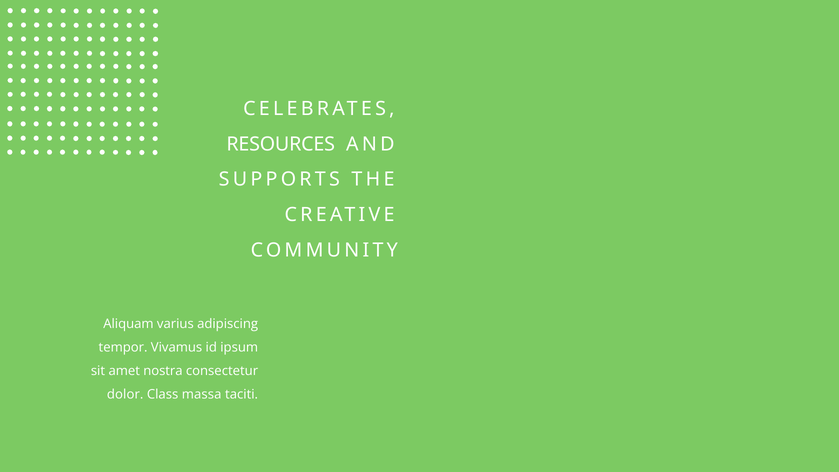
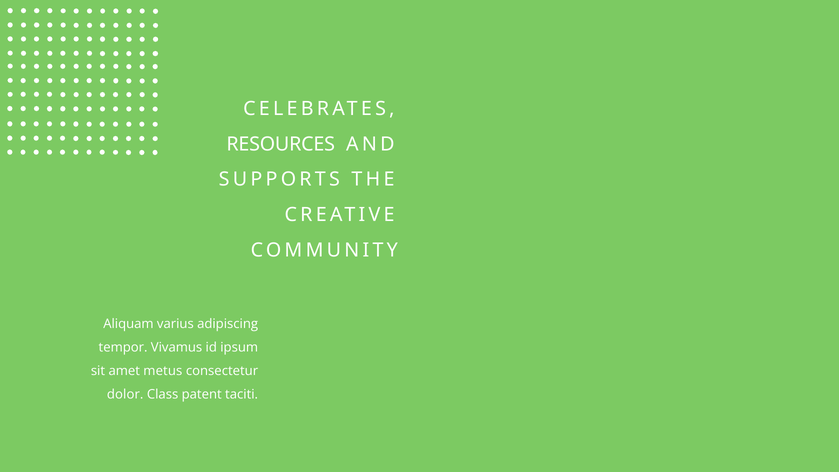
nostra: nostra -> metus (163, 371)
massa: massa -> patent (202, 395)
